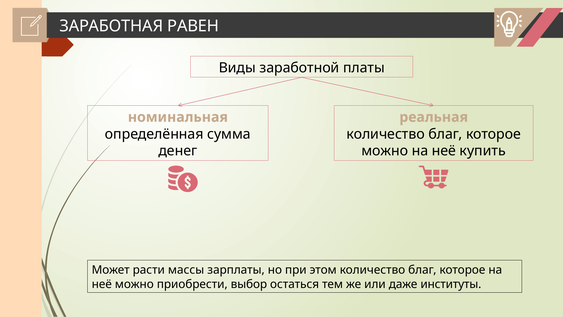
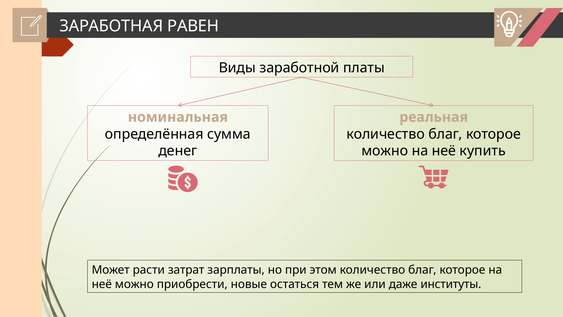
массы: массы -> затрат (186, 270)
выбор: выбор -> новые (249, 284)
